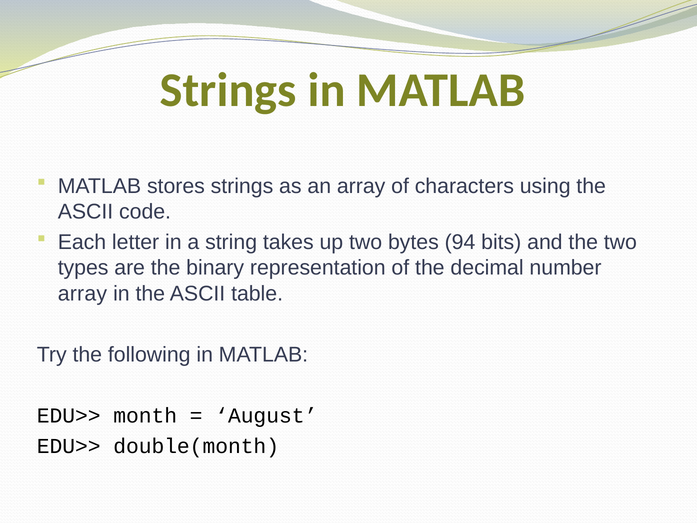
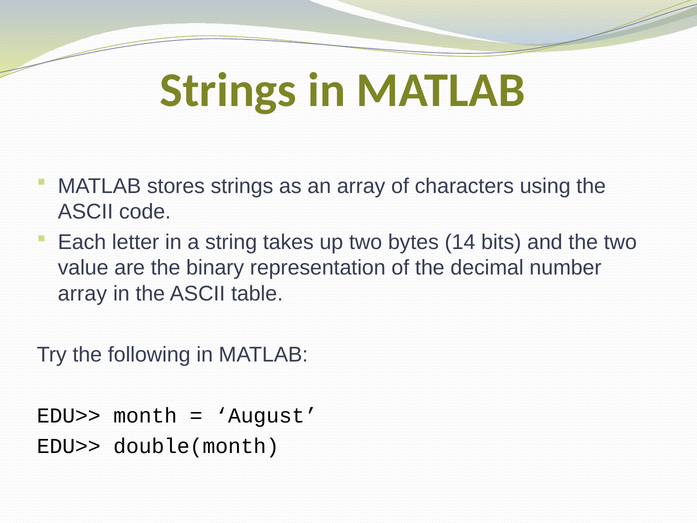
94: 94 -> 14 (460, 242)
types: types -> value (83, 268)
